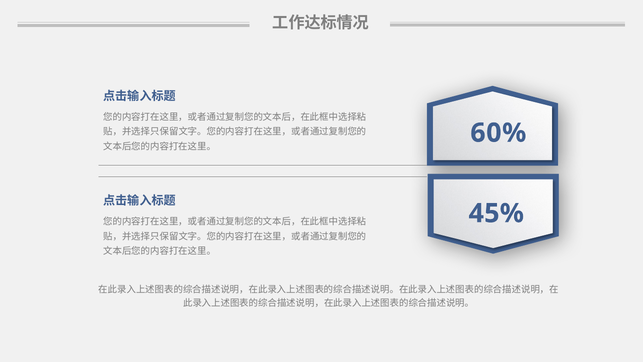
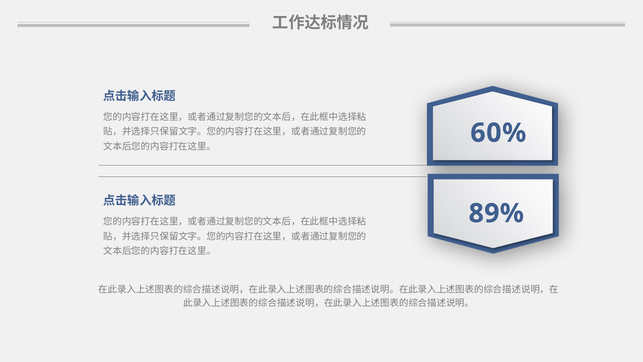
45%: 45% -> 89% (496, 213)
